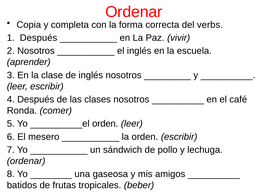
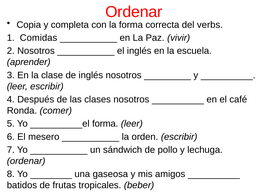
1 Después: Después -> Comidas (39, 38)
__________el orden: orden -> forma (105, 124)
